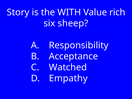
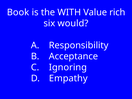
Story: Story -> Book (18, 12)
sheep: sheep -> would (73, 23)
Watched: Watched -> Ignoring (68, 67)
